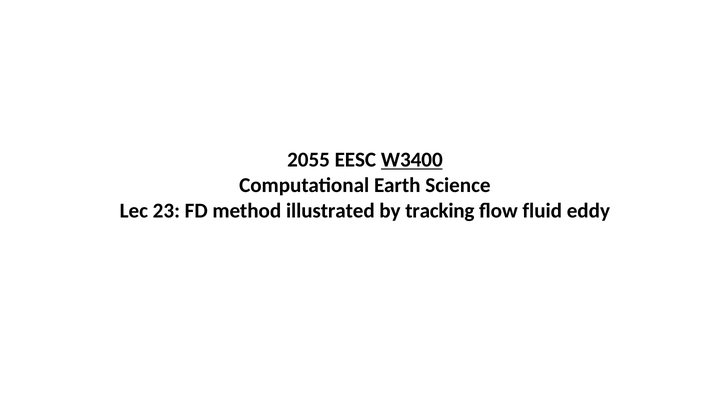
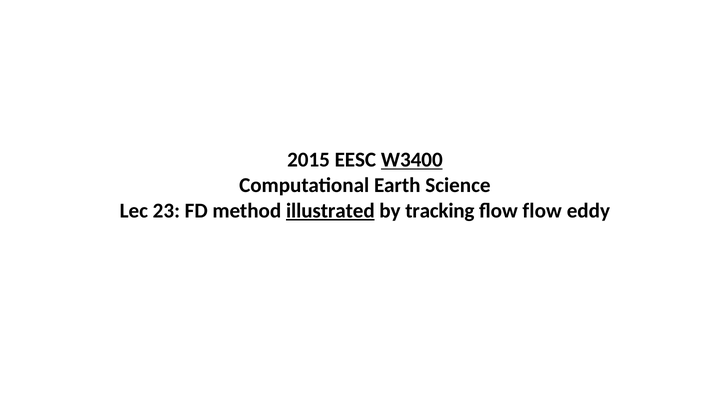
2055: 2055 -> 2015 (309, 160)
illustrated underline: none -> present (330, 211)
flow fluid: fluid -> flow (542, 211)
